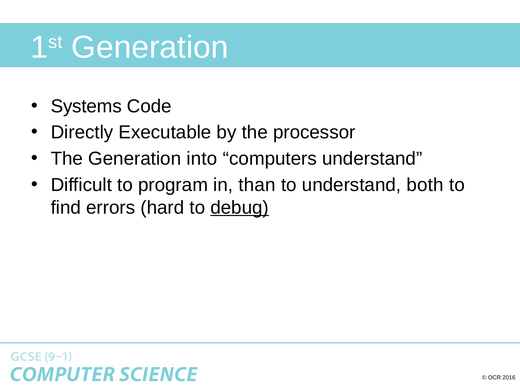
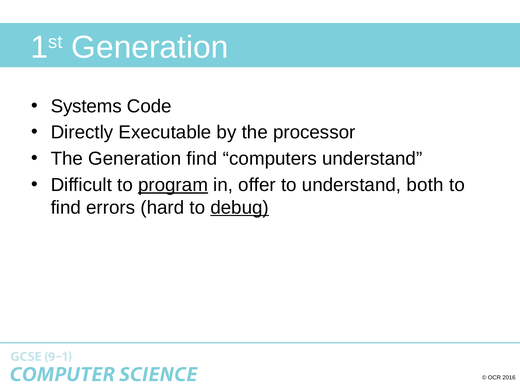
Generation into: into -> find (202, 159)
program underline: none -> present (173, 185)
than: than -> offer (257, 185)
